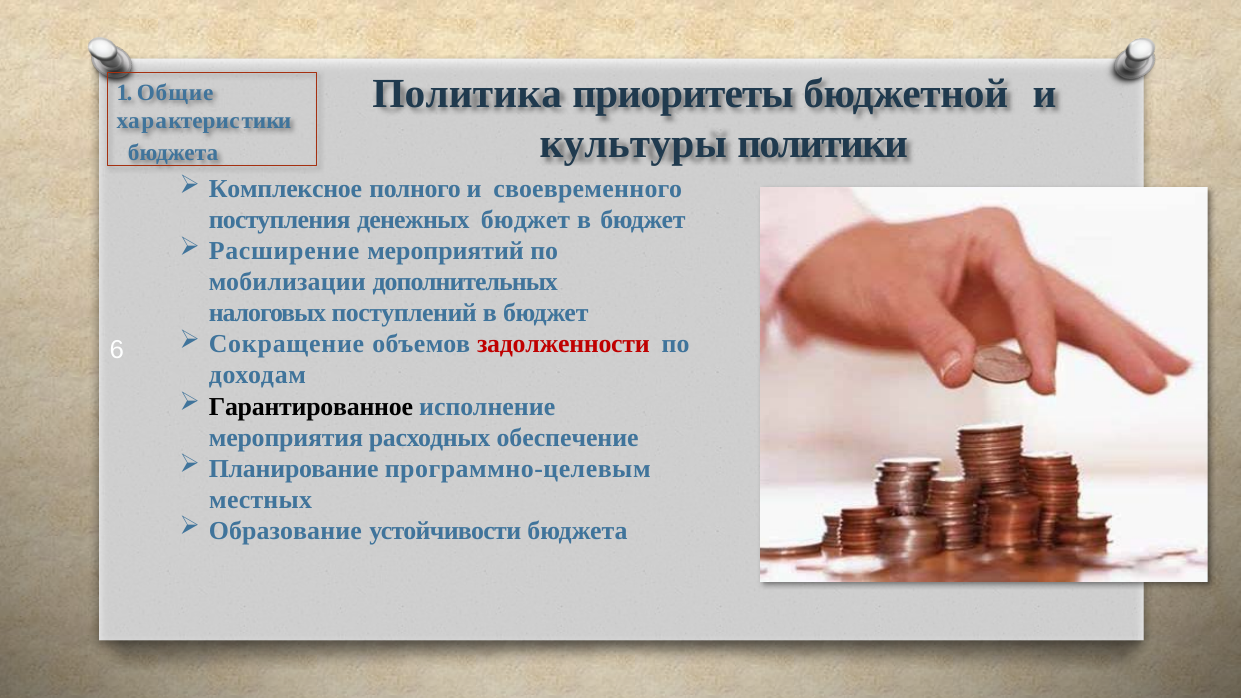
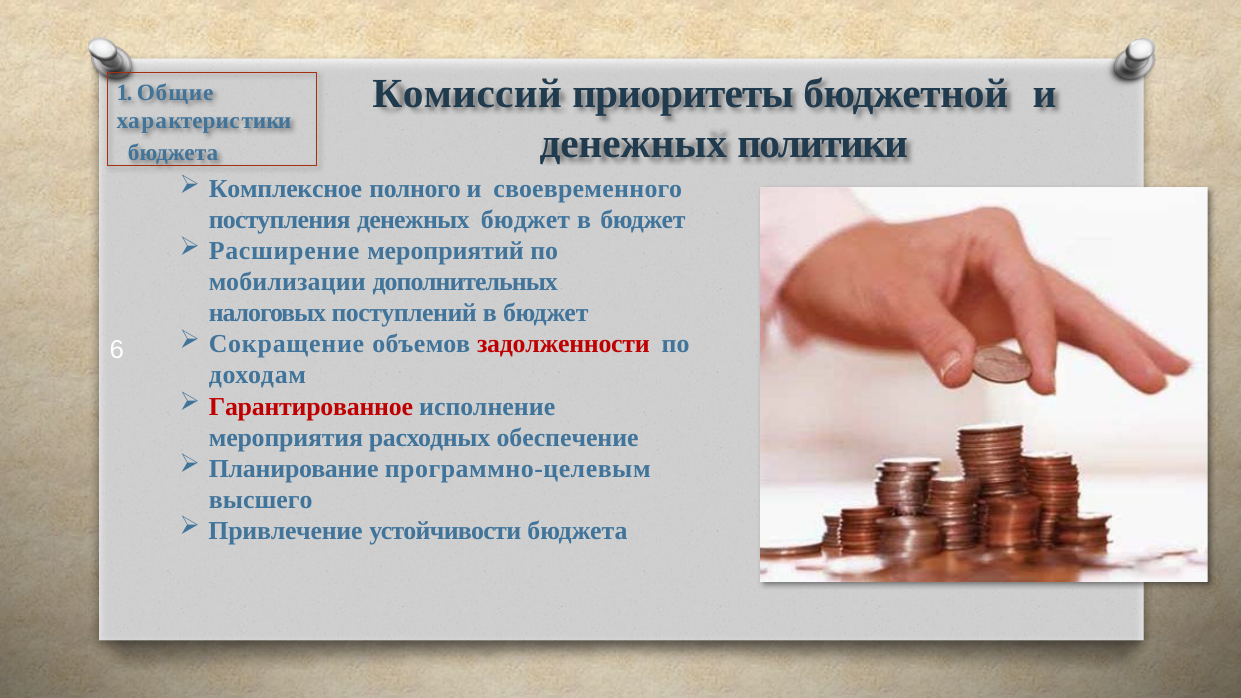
Политика: Политика -> Комиссий (467, 94)
культуры: культуры -> денежных (633, 144)
Гарантированное colour: black -> red (311, 407)
местных: местных -> высшего (261, 500)
Образование: Образование -> Привлечение (285, 531)
